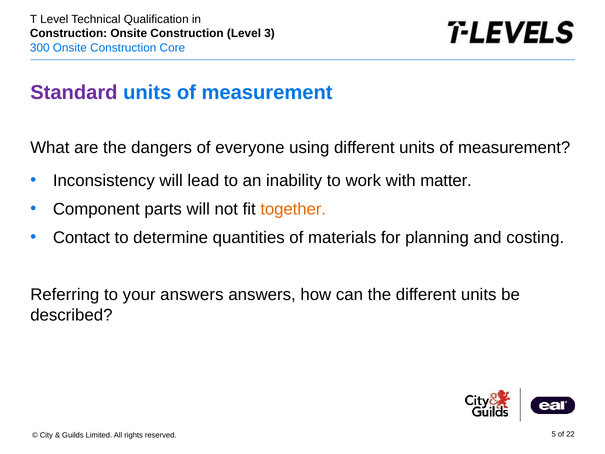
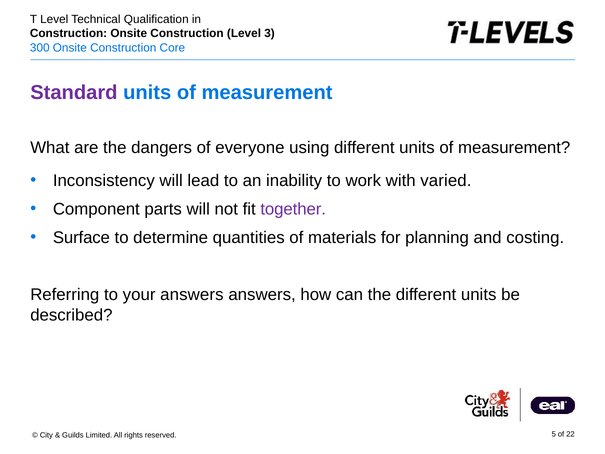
matter: matter -> varied (446, 180)
together colour: orange -> purple (293, 209)
Contact: Contact -> Surface (81, 238)
